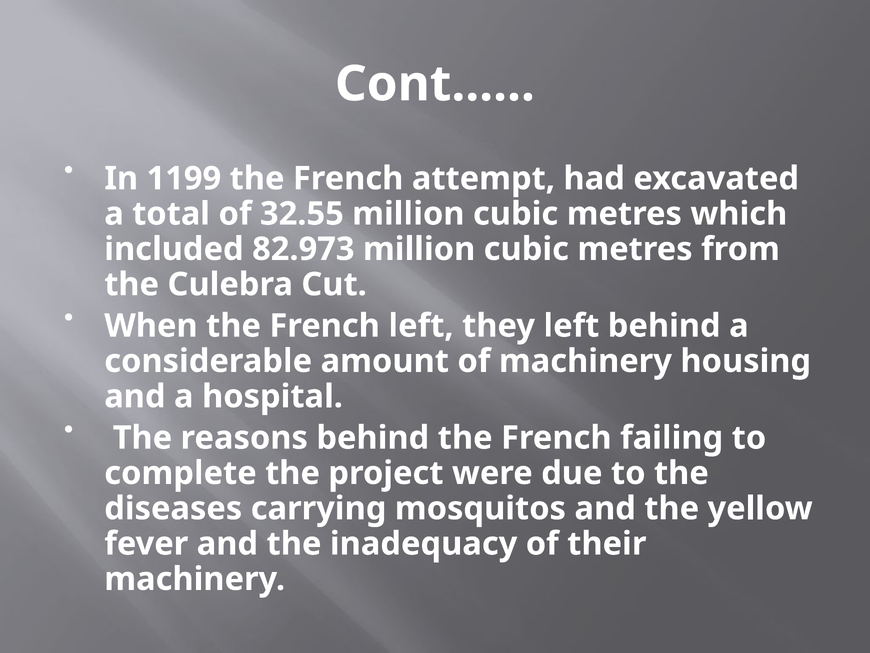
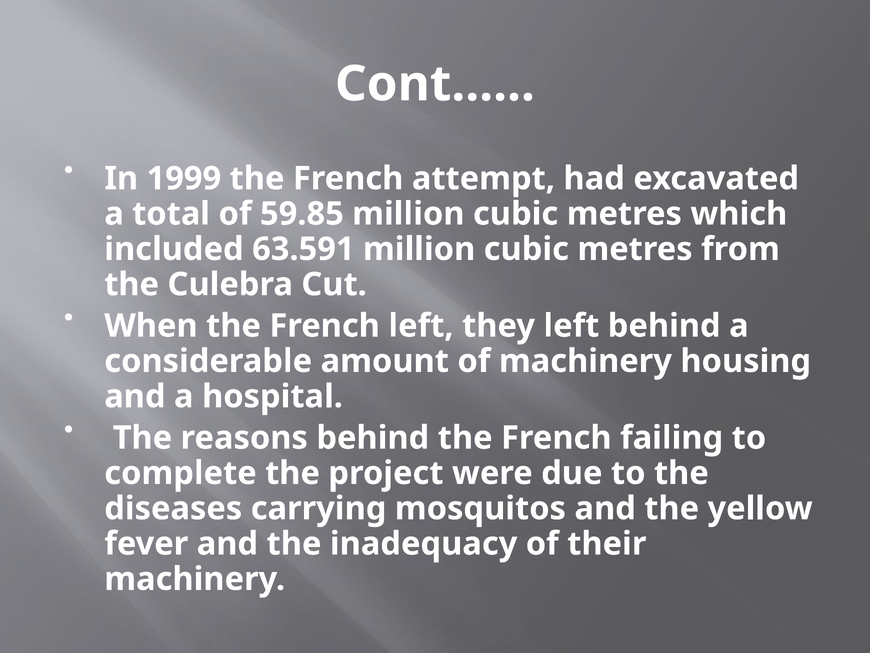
1199: 1199 -> 1999 (184, 178)
32.55: 32.55 -> 59.85 (302, 214)
82.973: 82.973 -> 63.591 (303, 249)
